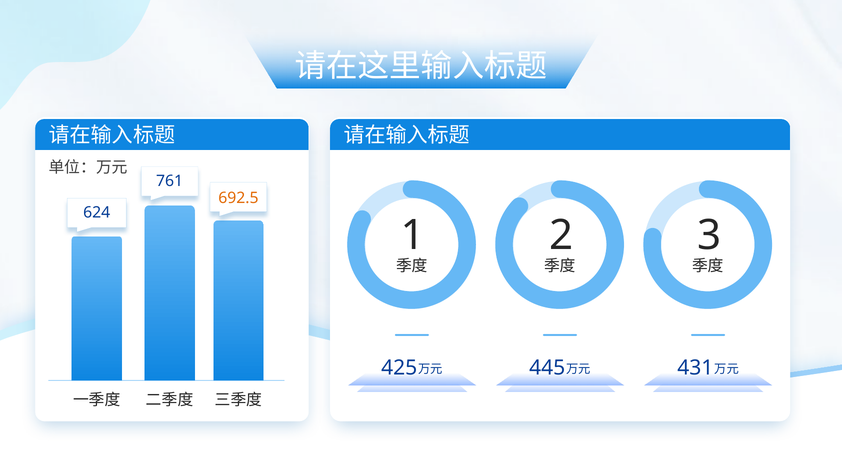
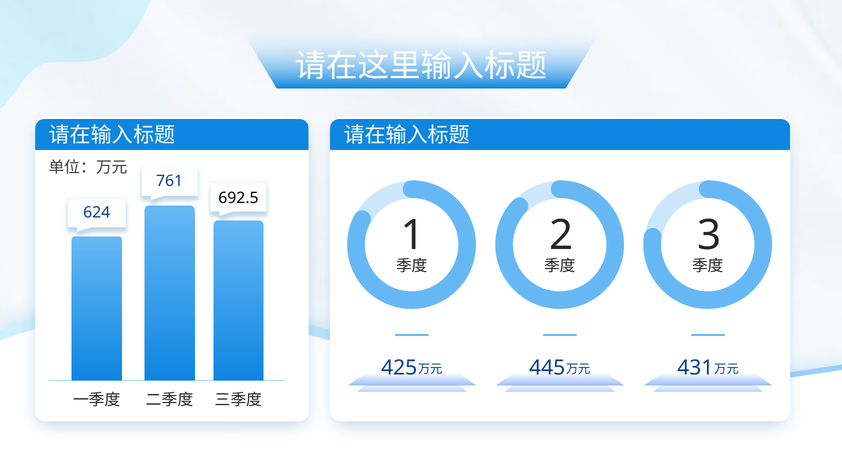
692.5 colour: orange -> black (238, 198)
